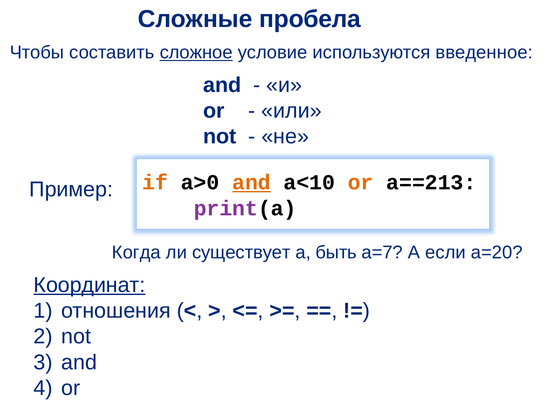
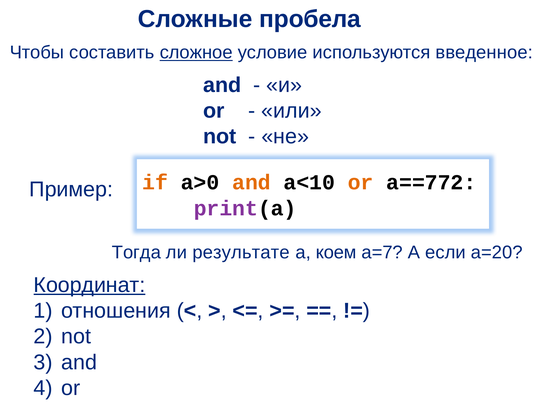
and underline: present -> none (251, 183)
a==213: a==213 -> a==772 (431, 183)
Когда: Когда -> Тогда (136, 252)
существует: существует -> результате (241, 252)
быть: быть -> коем (336, 252)
